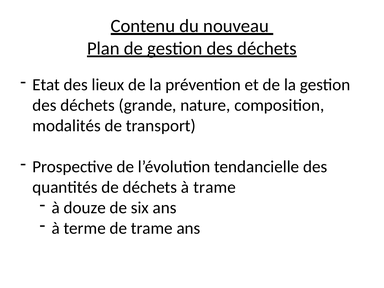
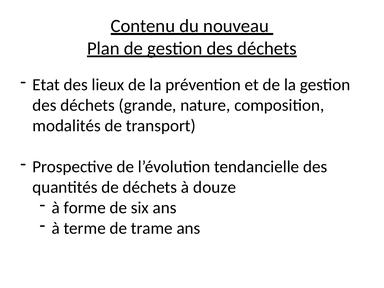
à trame: trame -> douze (215, 187)
douze: douze -> forme (85, 208)
